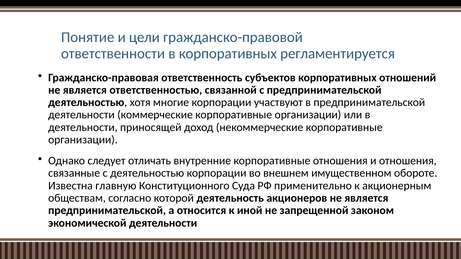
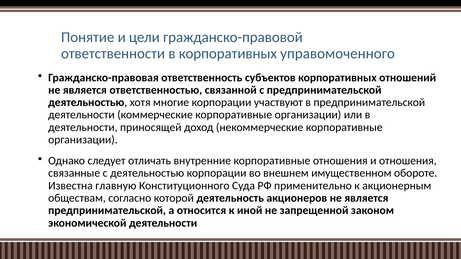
регламентируется: регламентируется -> управомоченного (338, 54)
